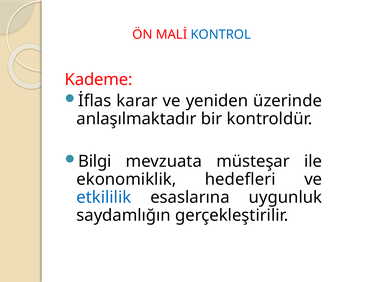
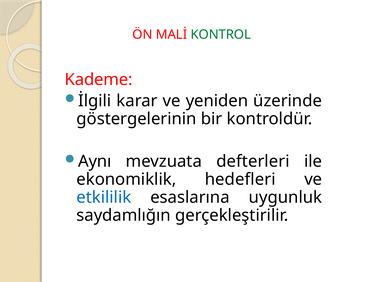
KONTROL colour: blue -> green (221, 35)
İflas: İflas -> İlgili (95, 101)
anlaşılmaktadır: anlaşılmaktadır -> göstergelerinin (136, 119)
Bilgi: Bilgi -> Aynı (95, 161)
müsteşar: müsteşar -> defterleri (253, 161)
